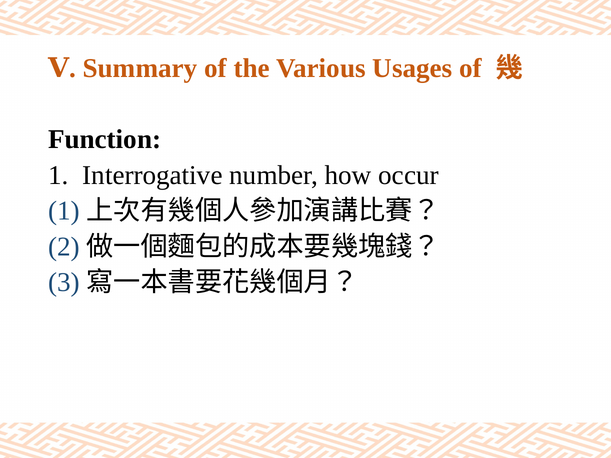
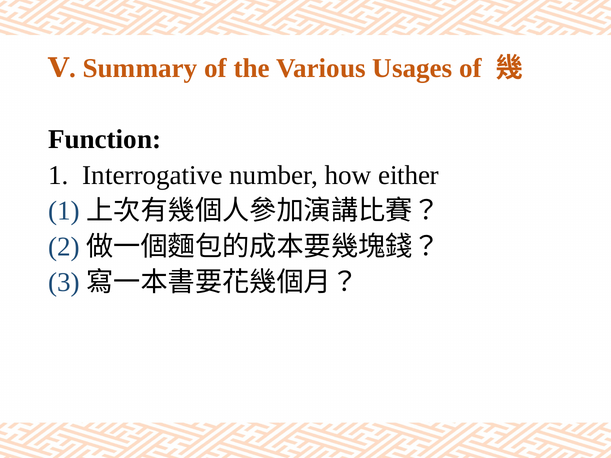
occur: occur -> either (409, 175)
